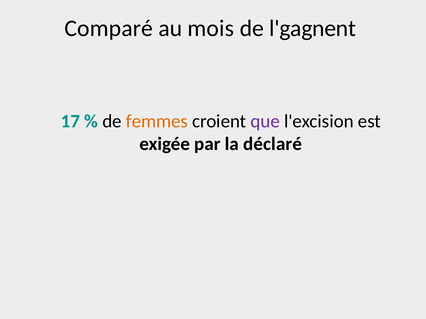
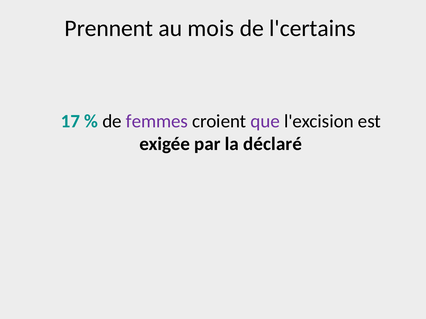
Comparé: Comparé -> Prennent (109, 28)
l'gagnent: l'gagnent -> l'certains (313, 28)
femmes colour: orange -> purple (157, 121)
